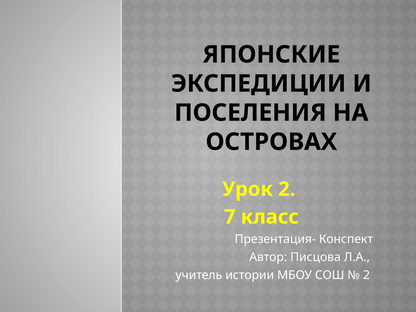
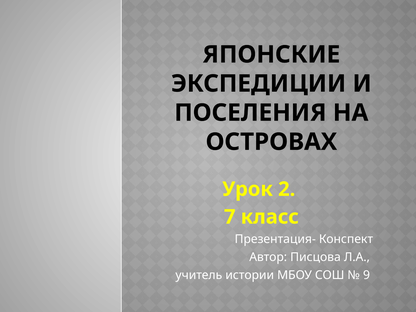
2: 2 -> 9 (366, 275)
